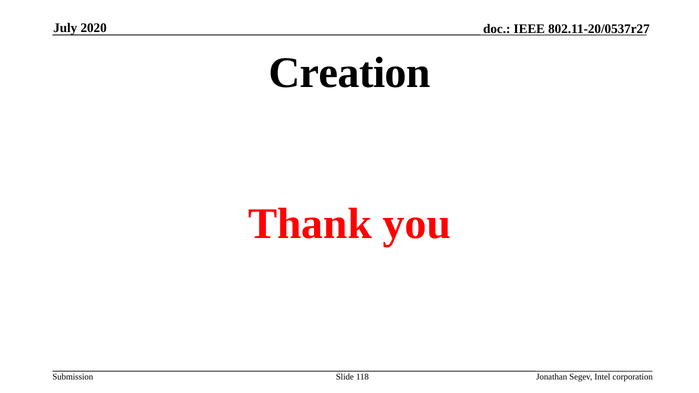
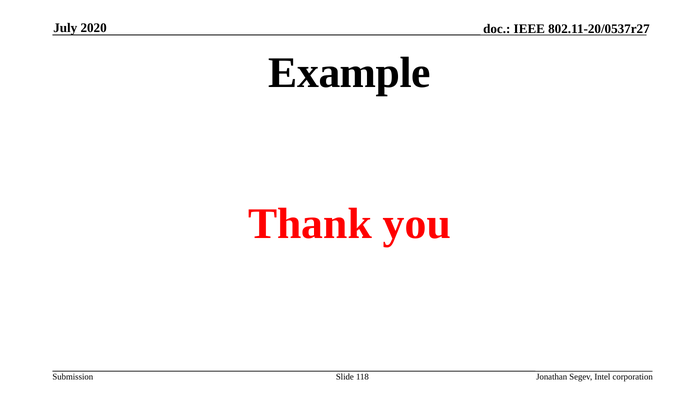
Creation: Creation -> Example (350, 73)
